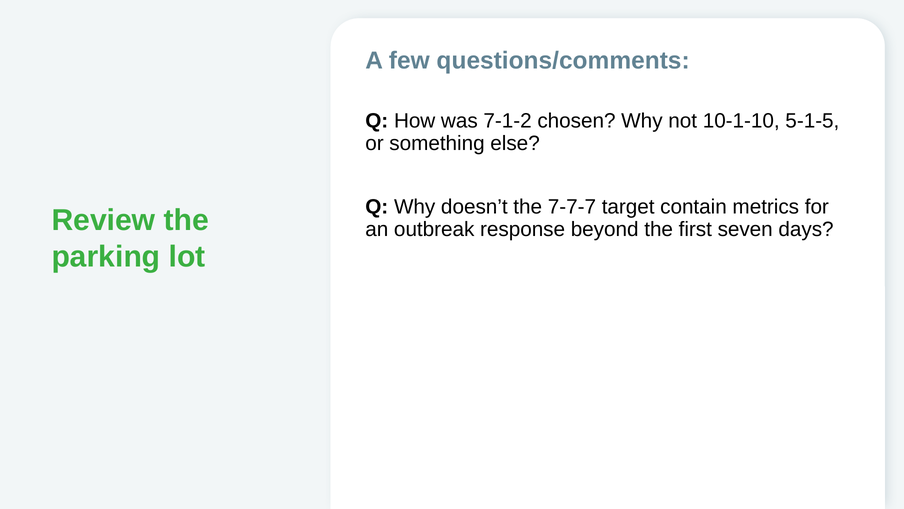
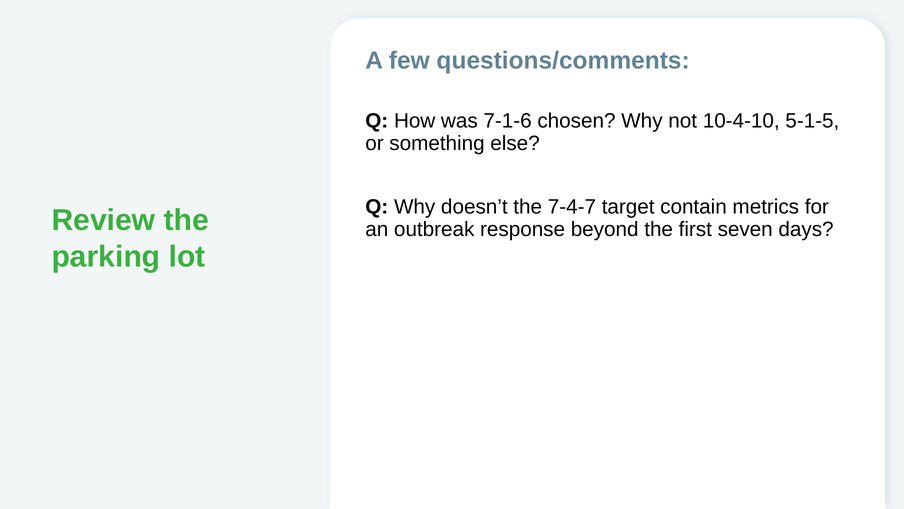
7-1-2: 7-1-2 -> 7-1-6 (508, 121)
10-1-10: 10-1-10 -> 10-4-10 (741, 121)
7-7-7: 7-7-7 -> 7-4-7 (572, 207)
